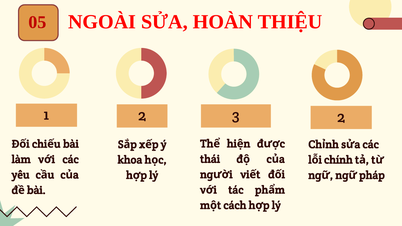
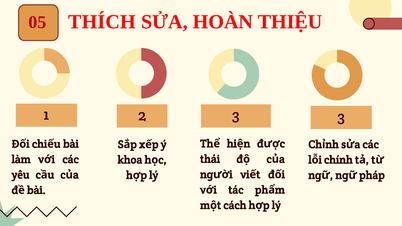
NGOÀI: NGOÀI -> THÍCH (102, 22)
1 2: 2 -> 3 (341, 117)
